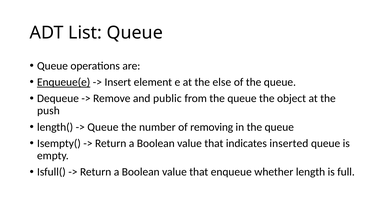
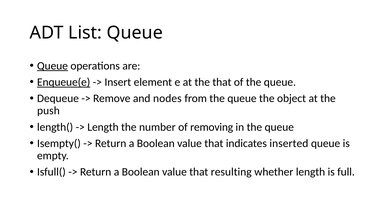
Queue underline: none -> present (52, 66)
the else: else -> that (222, 82)
public: public -> nodes (167, 99)
Queue: Queue -> Length (103, 127)
enqueue: enqueue -> resulting (231, 172)
